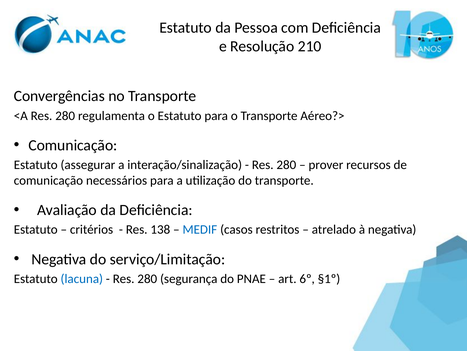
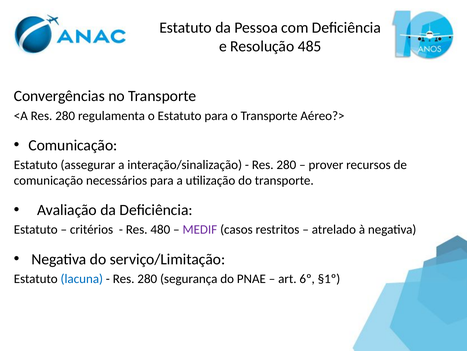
210: 210 -> 485 (310, 46)
138: 138 -> 480 (160, 229)
MEDIF colour: blue -> purple (200, 229)
